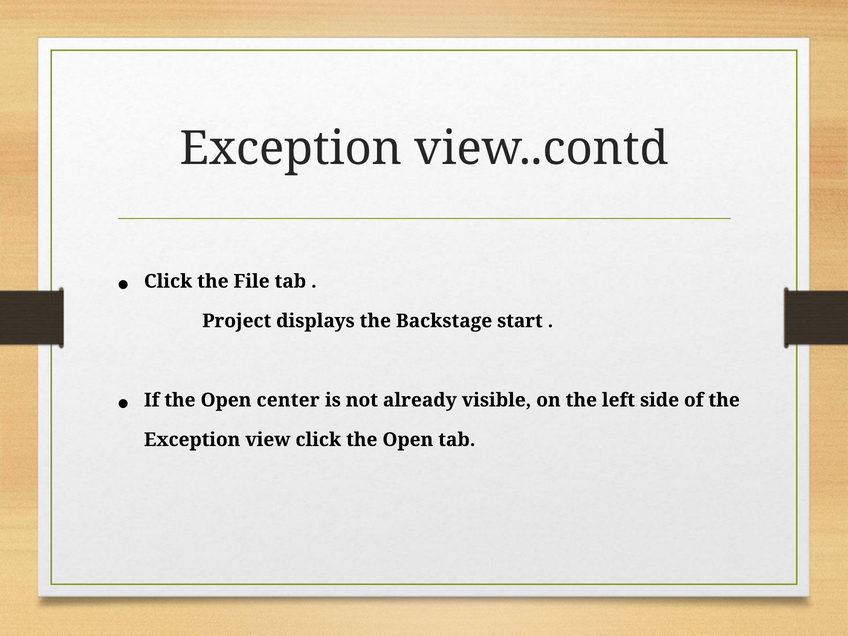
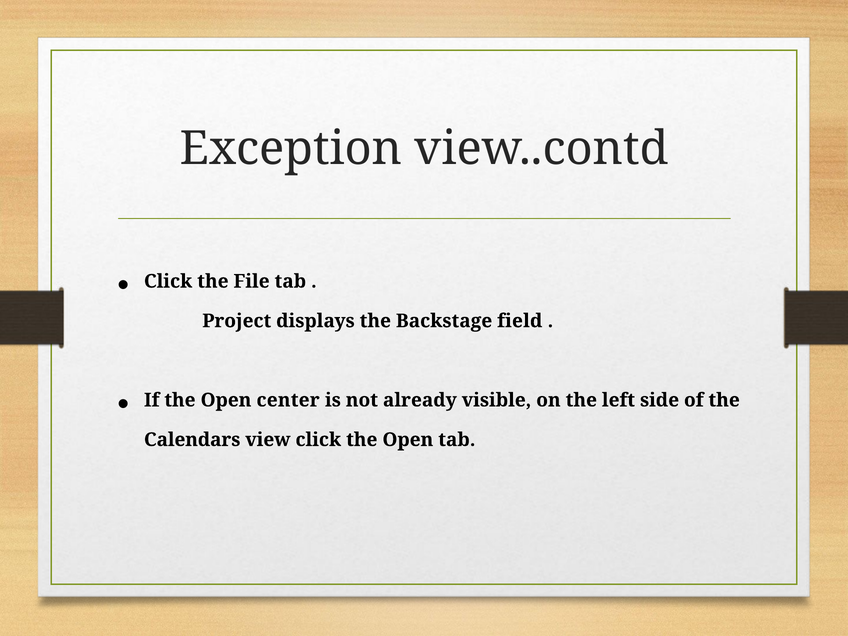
start: start -> field (520, 321)
Exception: Exception -> Calendars (192, 440)
